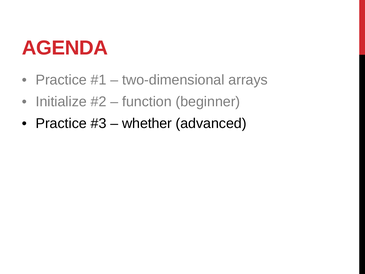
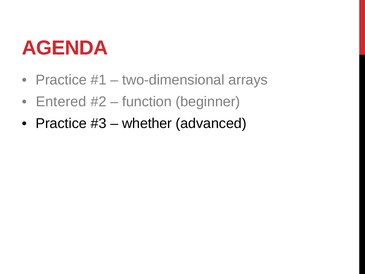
Initialize: Initialize -> Entered (61, 102)
